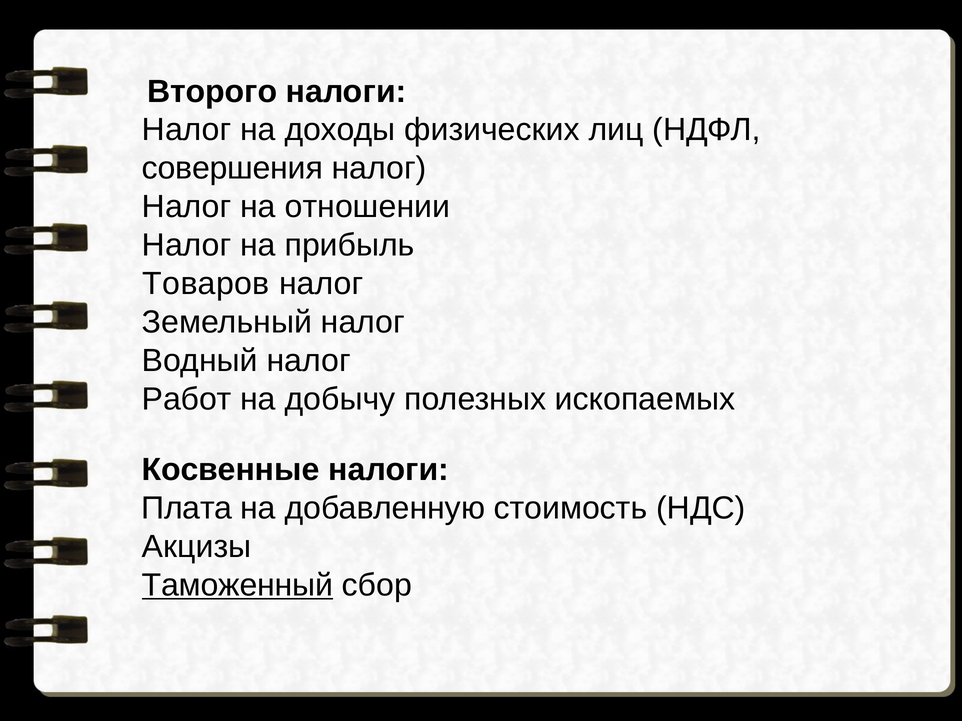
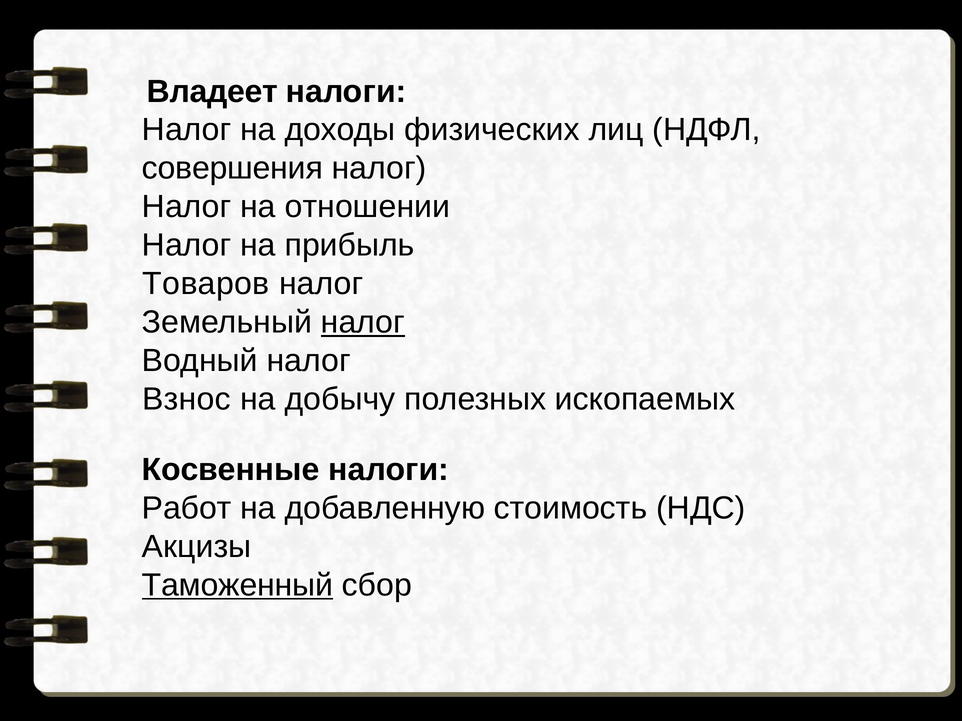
Второго: Второго -> Владеет (212, 92)
налог underline: none -> present (363, 322)
Работ: Работ -> Взнос (186, 399)
Плата: Плата -> Работ (187, 508)
